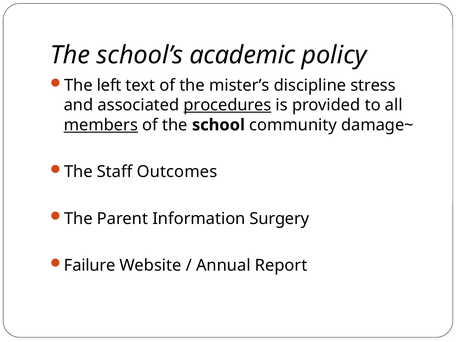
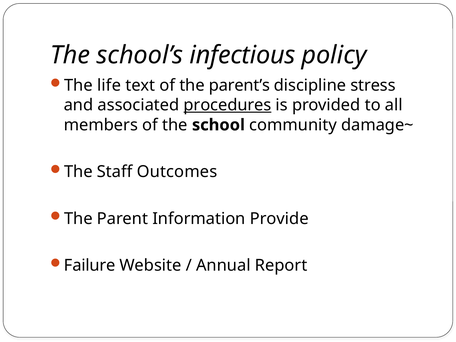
academic: academic -> infectious (242, 55)
left: left -> life (109, 85)
mister’s: mister’s -> parent’s (239, 85)
members underline: present -> none (101, 125)
Surgery: Surgery -> Provide (279, 219)
